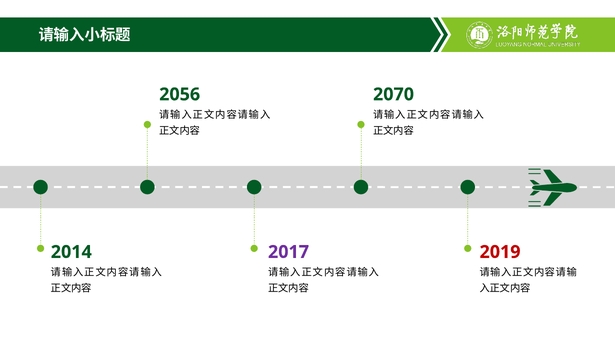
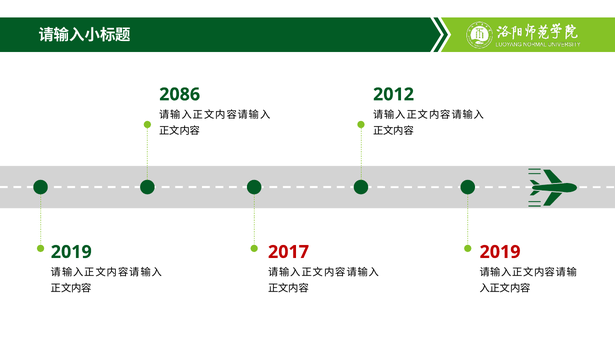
2056: 2056 -> 2086 (180, 94)
2070: 2070 -> 2012 (394, 94)
2014: 2014 -> 2019 (71, 252)
2017 colour: purple -> red (289, 252)
